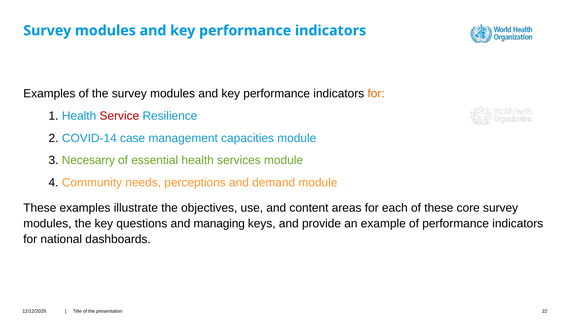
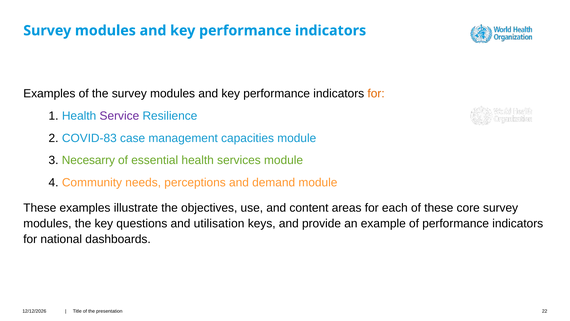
Service colour: red -> purple (119, 116)
COVID-14: COVID-14 -> COVID-83 (89, 138)
managing: managing -> utilisation (219, 223)
